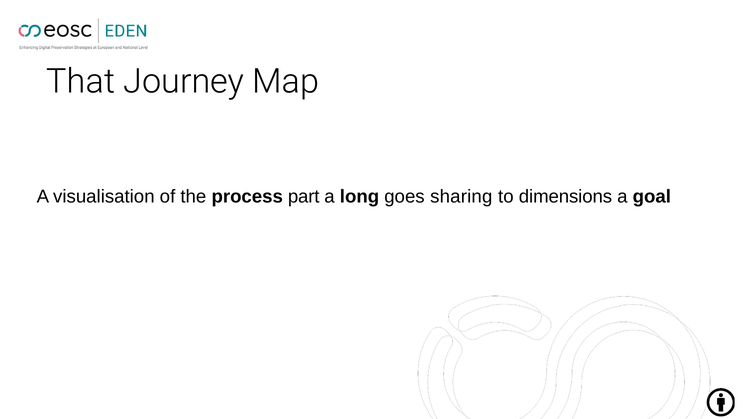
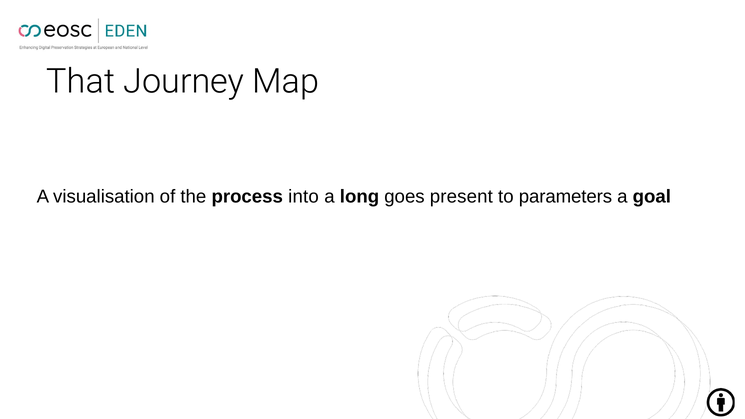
part: part -> into (304, 196)
sharing: sharing -> present (461, 196)
dimensions: dimensions -> parameters (565, 196)
